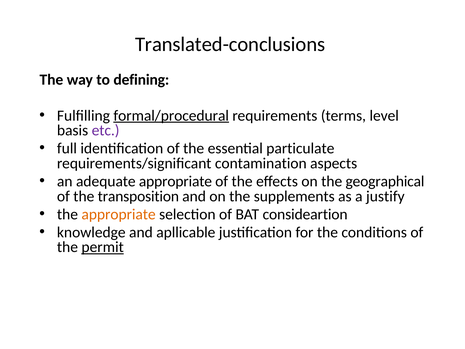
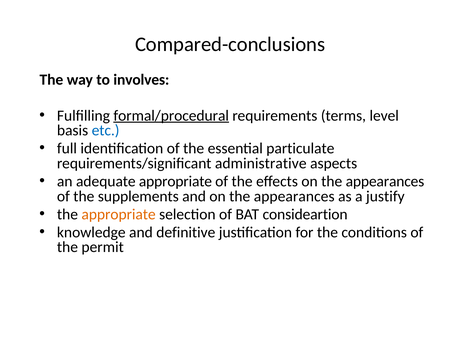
Translated-conclusions: Translated-conclusions -> Compared-conclusions (230, 44)
defining: defining -> involves (141, 80)
etc colour: purple -> blue (106, 130)
contamination: contamination -> administrative (261, 163)
effects on the geographical: geographical -> appearances (385, 181)
transposition: transposition -> supplements (138, 196)
and on the supplements: supplements -> appearances (294, 196)
apllicable: apllicable -> definitive (186, 232)
permit underline: present -> none (103, 247)
